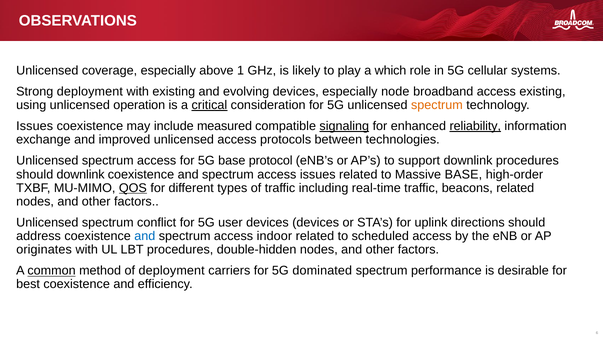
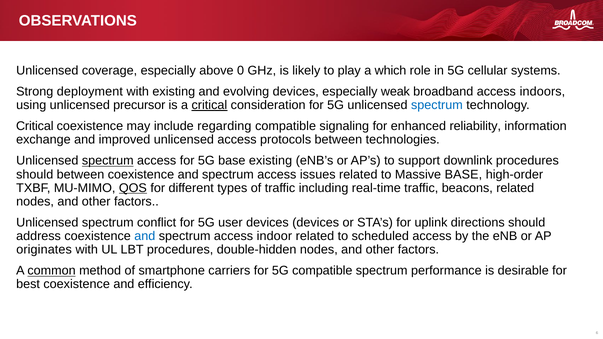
1: 1 -> 0 (241, 70)
node: node -> weak (395, 92)
access existing: existing -> indoors (542, 92)
operation: operation -> precursor (139, 105)
spectrum colour: orange -> blue (437, 105)
Issues: Issues -> Critical (35, 126)
measured: measured -> regarding (224, 126)
signaling underline: present -> none (344, 126)
reliability underline: present -> none (475, 126)
spectrum underline: none -> present (108, 161)
base protocol: protocol -> existing (271, 161)
should downlink: downlink -> between (80, 174)
of deployment: deployment -> smartphone (172, 271)
5G dominated: dominated -> compatible (322, 271)
